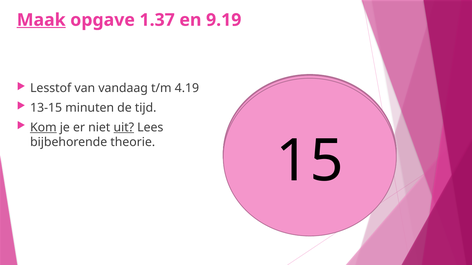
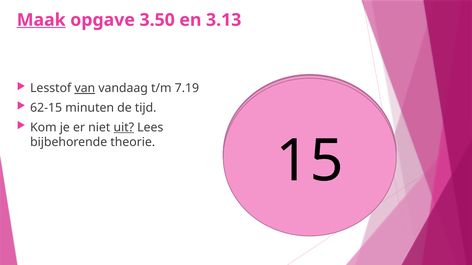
1.37: 1.37 -> 3.50 (157, 20)
9.19: 9.19 -> 3.13 (224, 20)
van underline: none -> present (85, 88)
4.19: 4.19 -> 7.19 (187, 88)
13-15: 13-15 -> 62-15 (46, 108)
Kom underline: present -> none (43, 128)
